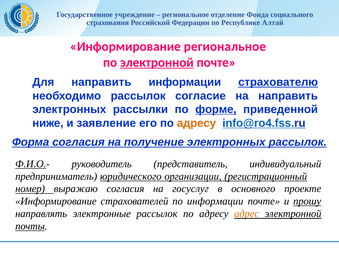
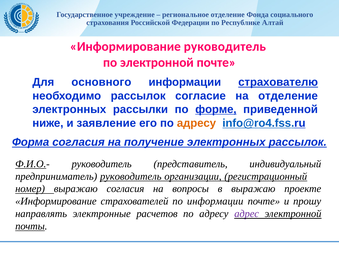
Информирование региональное: региональное -> руководитель (225, 46)
электронной underline: present -> none (157, 62)
Для направить: направить -> основного (101, 82)
на направить: направить -> отделение (288, 96)
предприниматель юридического: юридического -> руководитель (131, 176)
госуслуг: госуслуг -> вопросы (191, 188)
в основного: основного -> выражаю (253, 188)
прошу underline: present -> none (307, 201)
электронные рассылок: рассылок -> расчетов (157, 213)
адрес colour: orange -> purple (247, 213)
